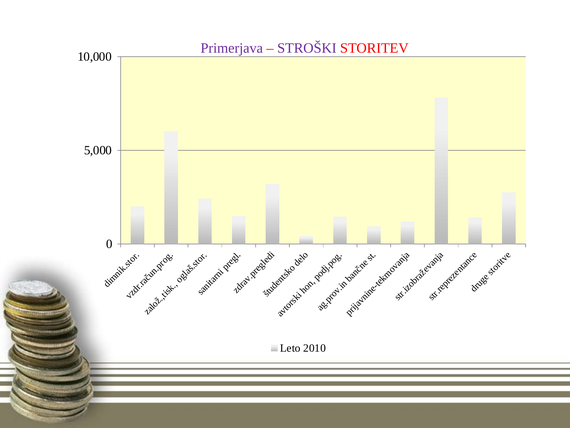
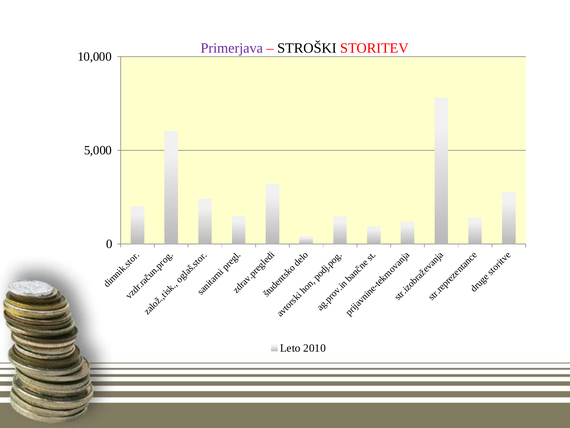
STROŠKI colour: purple -> black (307, 48)
